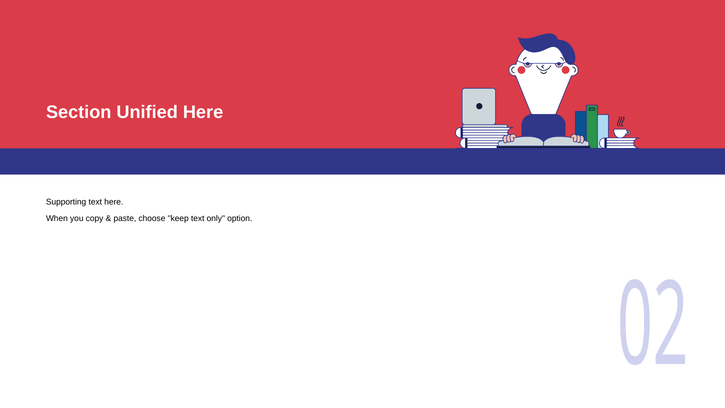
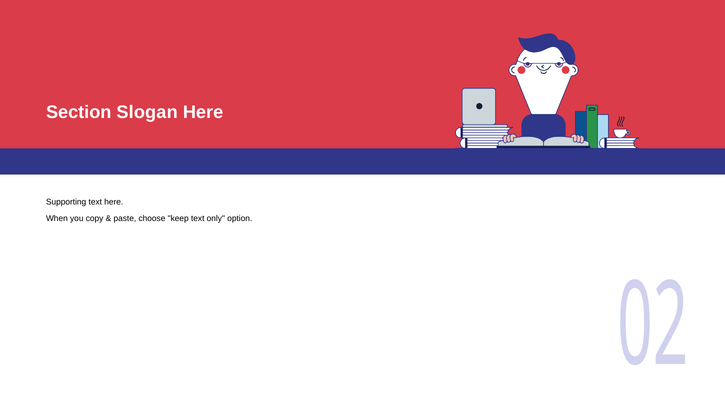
Unified: Unified -> Slogan (147, 112)
